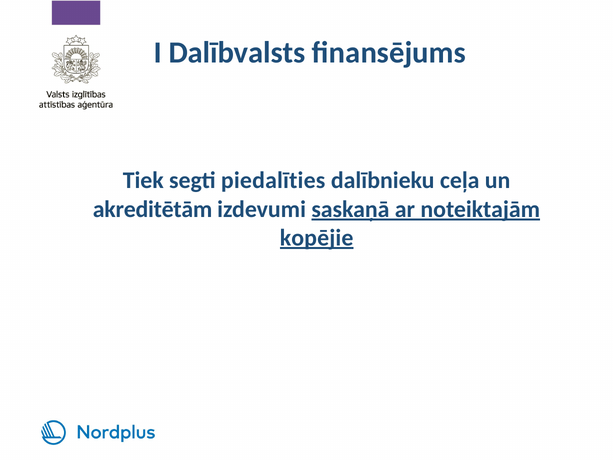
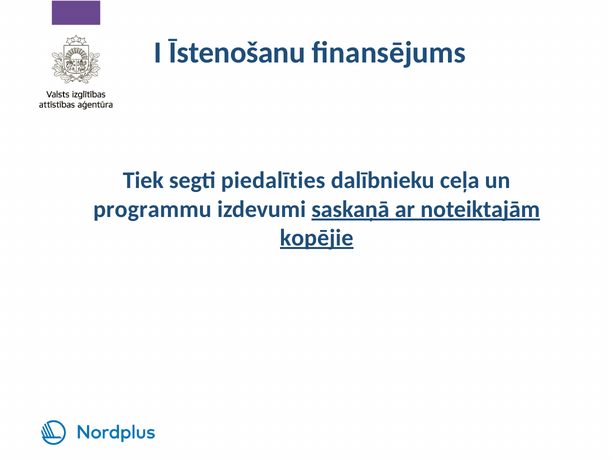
Dalībvalsts: Dalībvalsts -> Īstenošanu (237, 53)
akreditētām: akreditētām -> programmu (152, 209)
